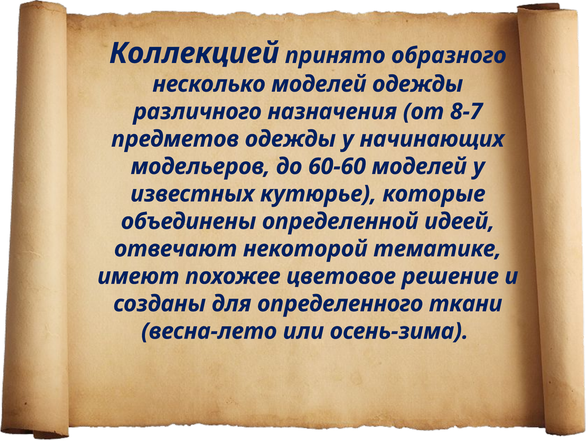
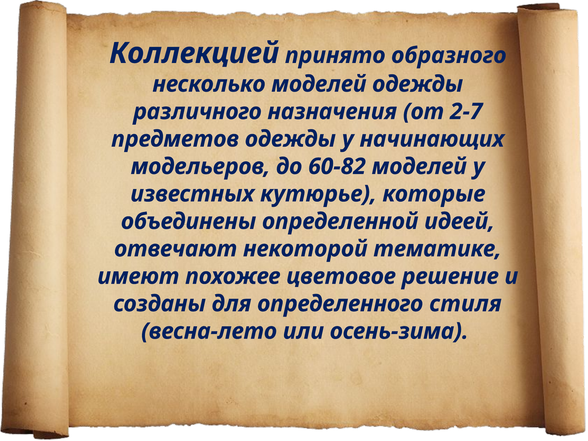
8-7: 8-7 -> 2-7 (466, 112)
60-60: 60-60 -> 60-82 (337, 166)
ткани: ткани -> стиля (465, 304)
